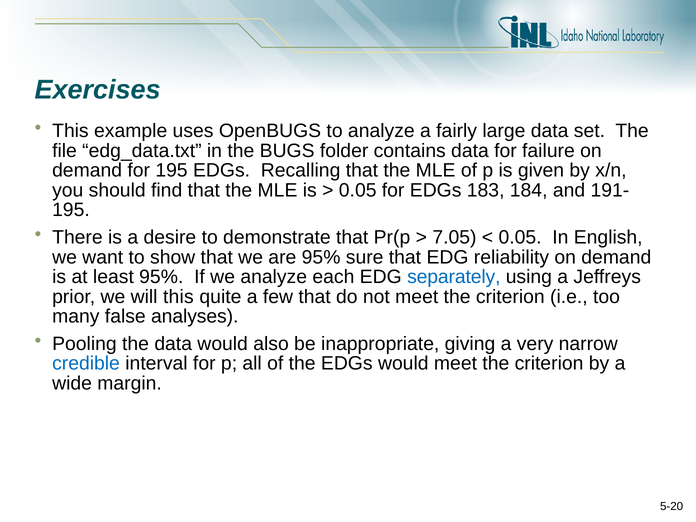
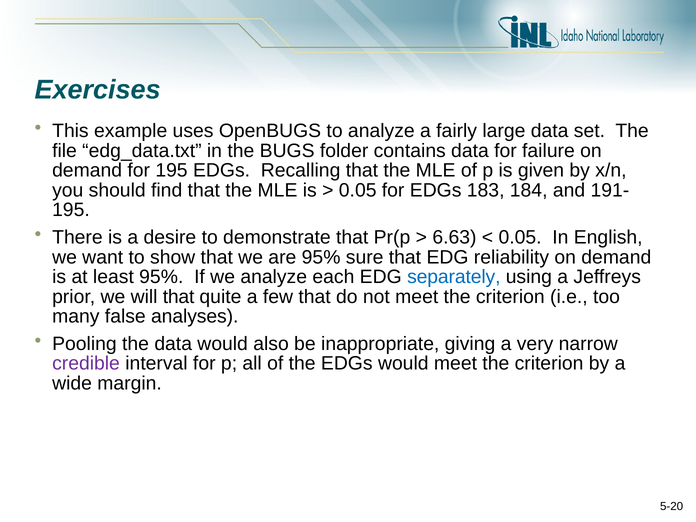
7.05: 7.05 -> 6.63 (454, 237)
will this: this -> that (179, 297)
credible colour: blue -> purple (86, 364)
